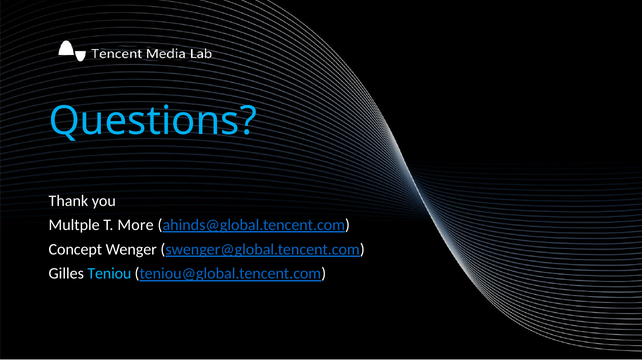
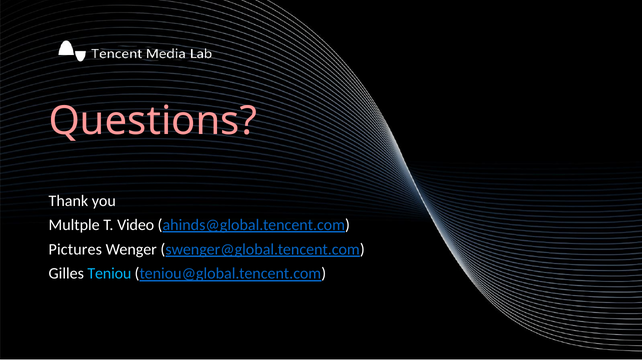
Questions colour: light blue -> pink (153, 121)
More: More -> Video (136, 225)
Concept: Concept -> Pictures (75, 249)
